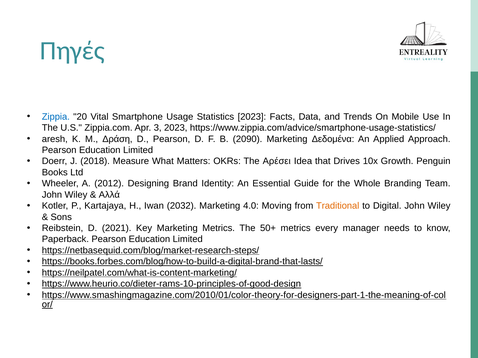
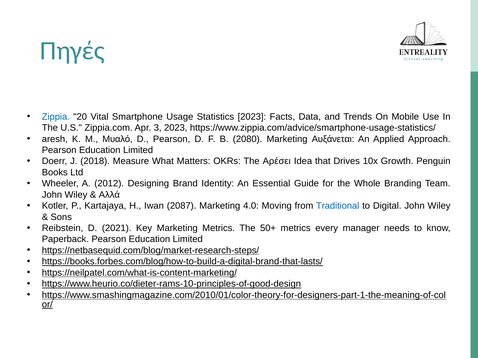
Δράση: Δράση -> Μυαλό (117, 139)
2090: 2090 -> 2080 (248, 139)
Δεδομένα: Δεδομένα -> Αυξάνεται (333, 139)
2032: 2032 -> 2087 (182, 206)
Traditional colour: orange -> blue (338, 206)
